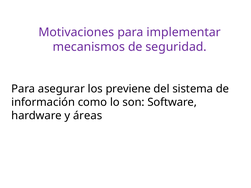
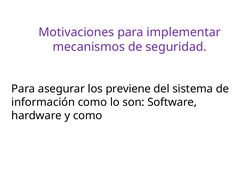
y áreas: áreas -> como (88, 116)
